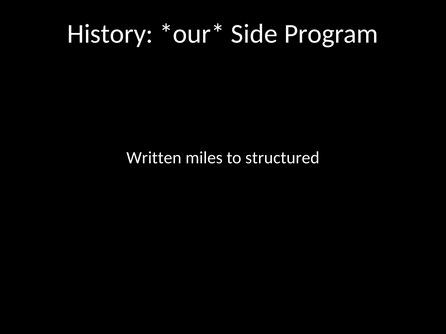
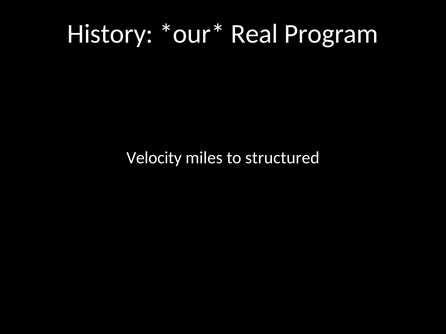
Side: Side -> Real (254, 34)
Written: Written -> Velocity (154, 158)
